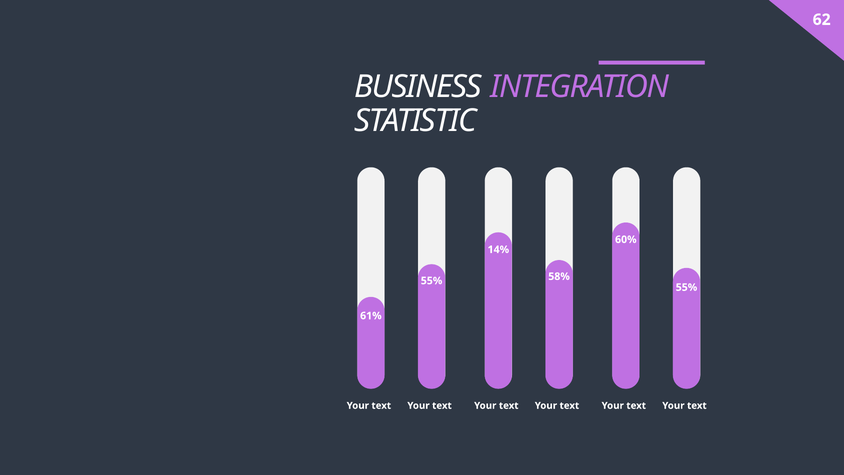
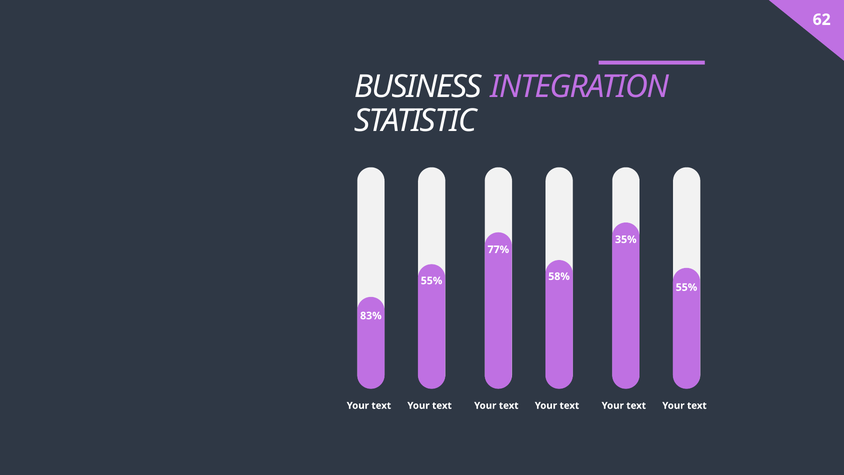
60%: 60% -> 35% (626, 239)
14%: 14% -> 77% (498, 249)
61%: 61% -> 83% (371, 316)
